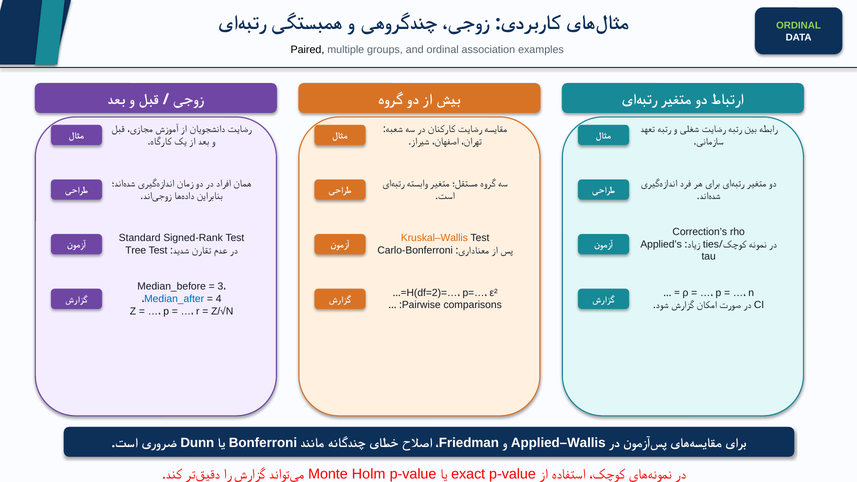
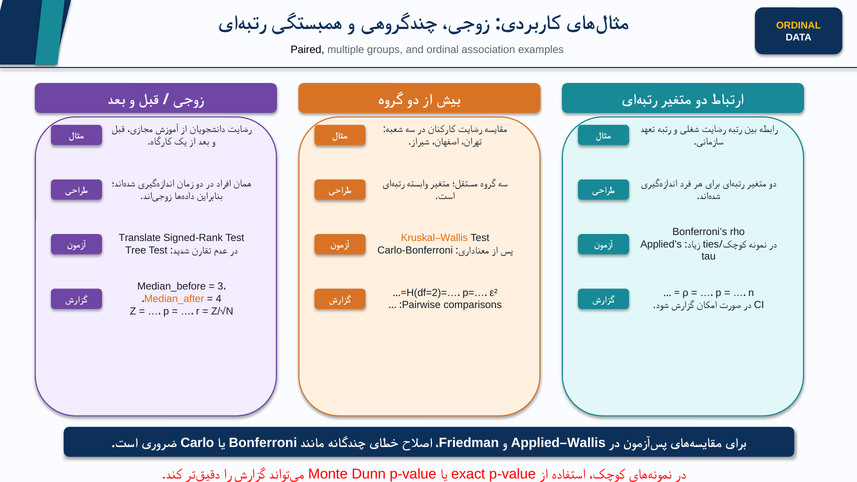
ORDINAL colour: light green -> yellow (799, 26)
Correction’s: Correction’s -> Bonferroni’s (700, 232)
Standard: Standard -> Translate (140, 238)
Median_after colour: blue -> orange (174, 299)
Dunn: Dunn -> Carlo (197, 443)
Holm: Holm -> Dunn (369, 474)
